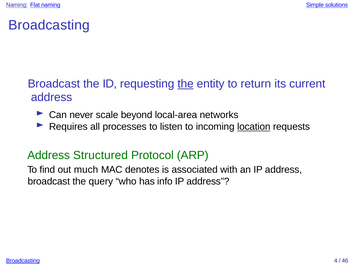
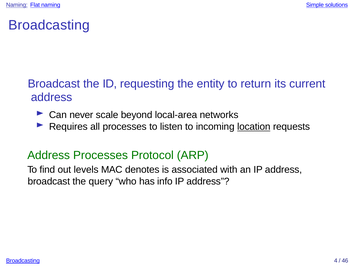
the underline: present -> none (186, 84)
Address Structured: Structured -> Processes (101, 155)
much: much -> levels (86, 170)
